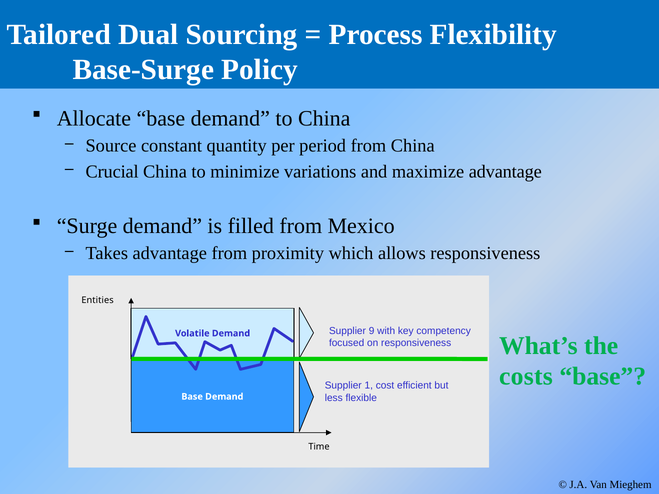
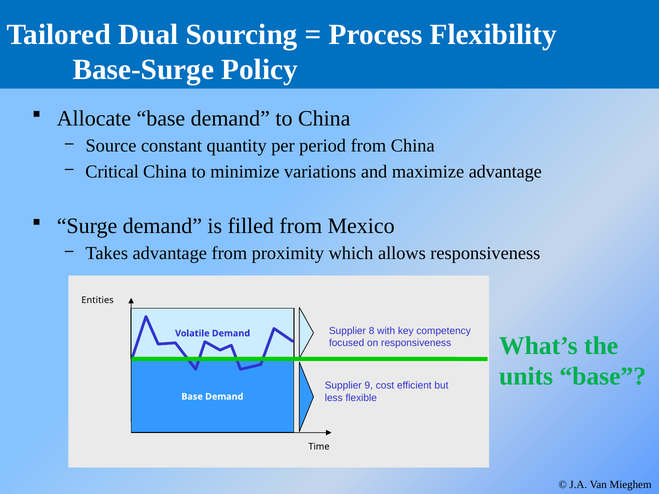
Crucial: Crucial -> Critical (112, 172)
9: 9 -> 8 (372, 331)
costs: costs -> units (526, 377)
1: 1 -> 9 (369, 386)
